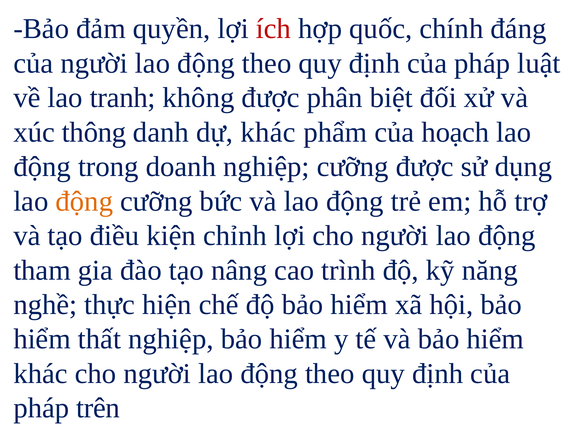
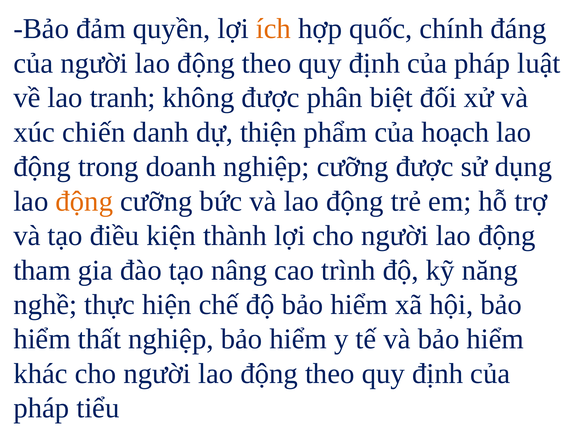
ích colour: red -> orange (273, 29)
thông: thông -> chiến (94, 132)
dự khác: khác -> thiện (268, 132)
chỉnh: chỉnh -> thành (235, 236)
trên: trên -> tiểu (98, 408)
